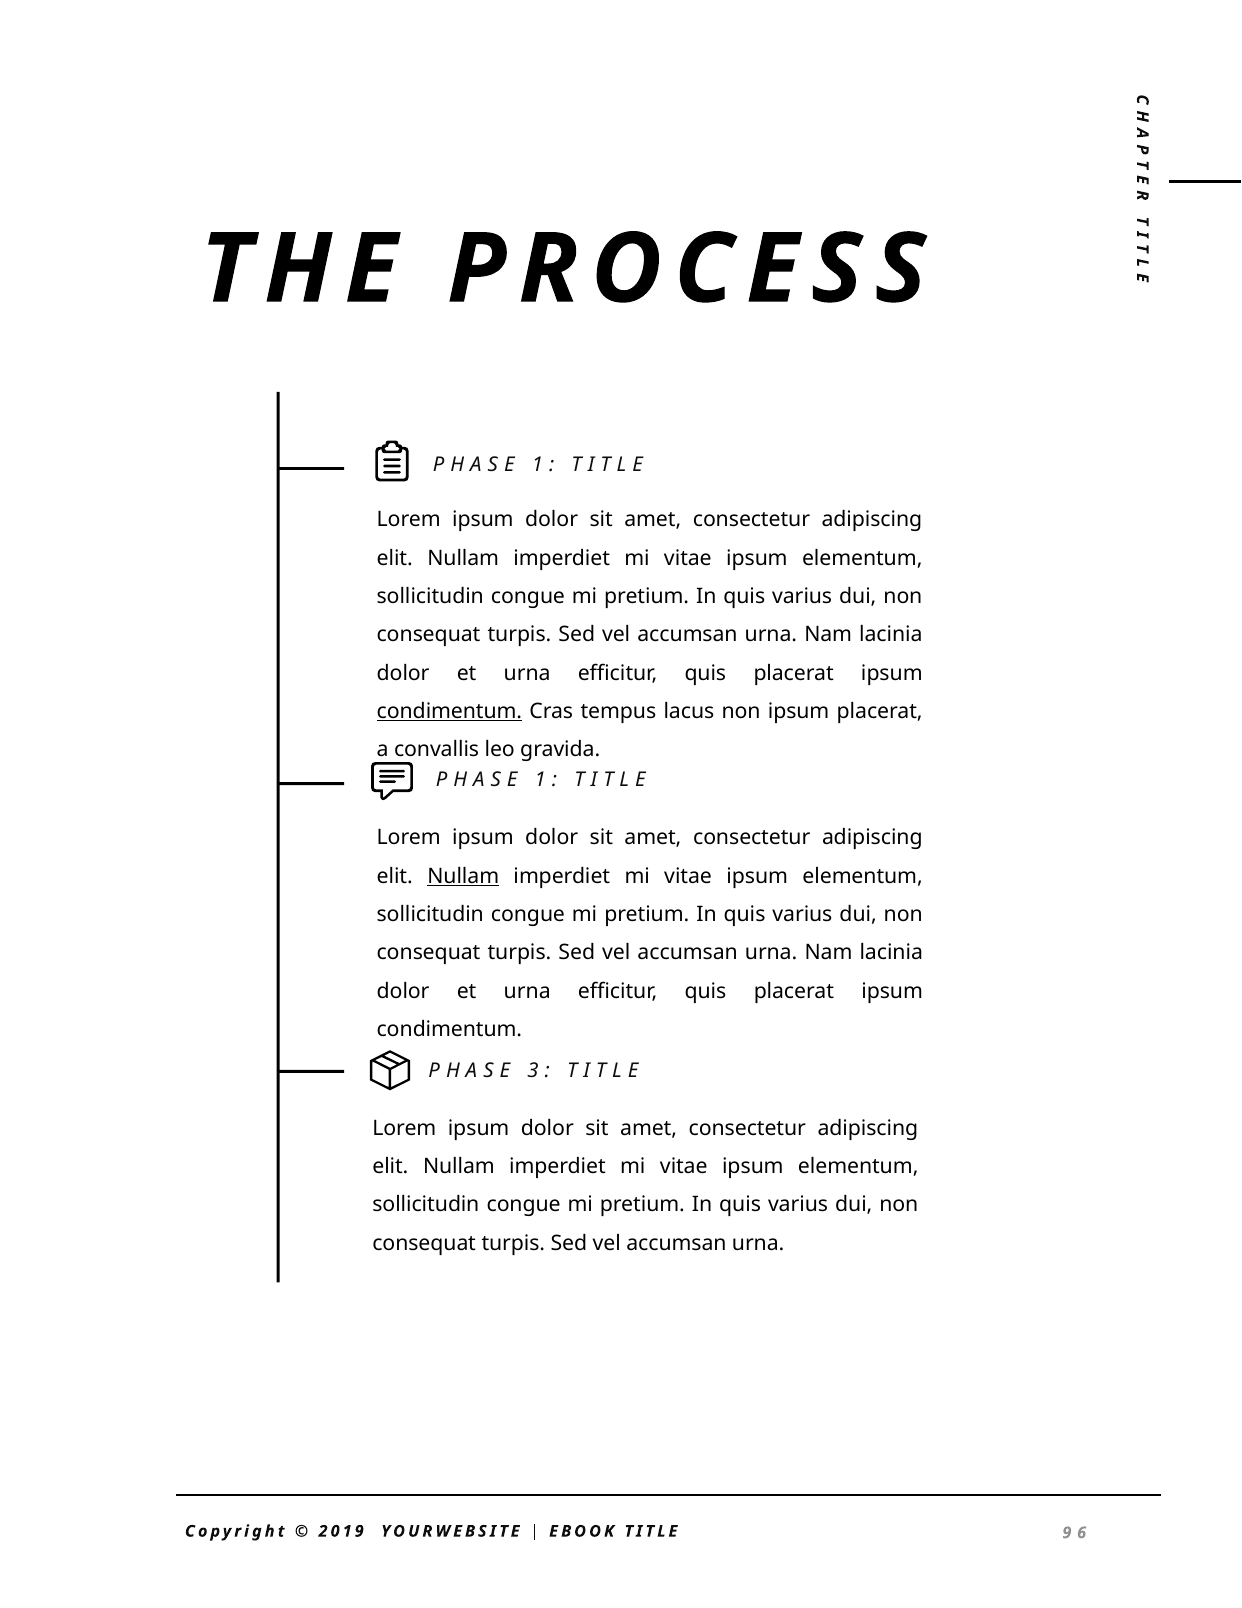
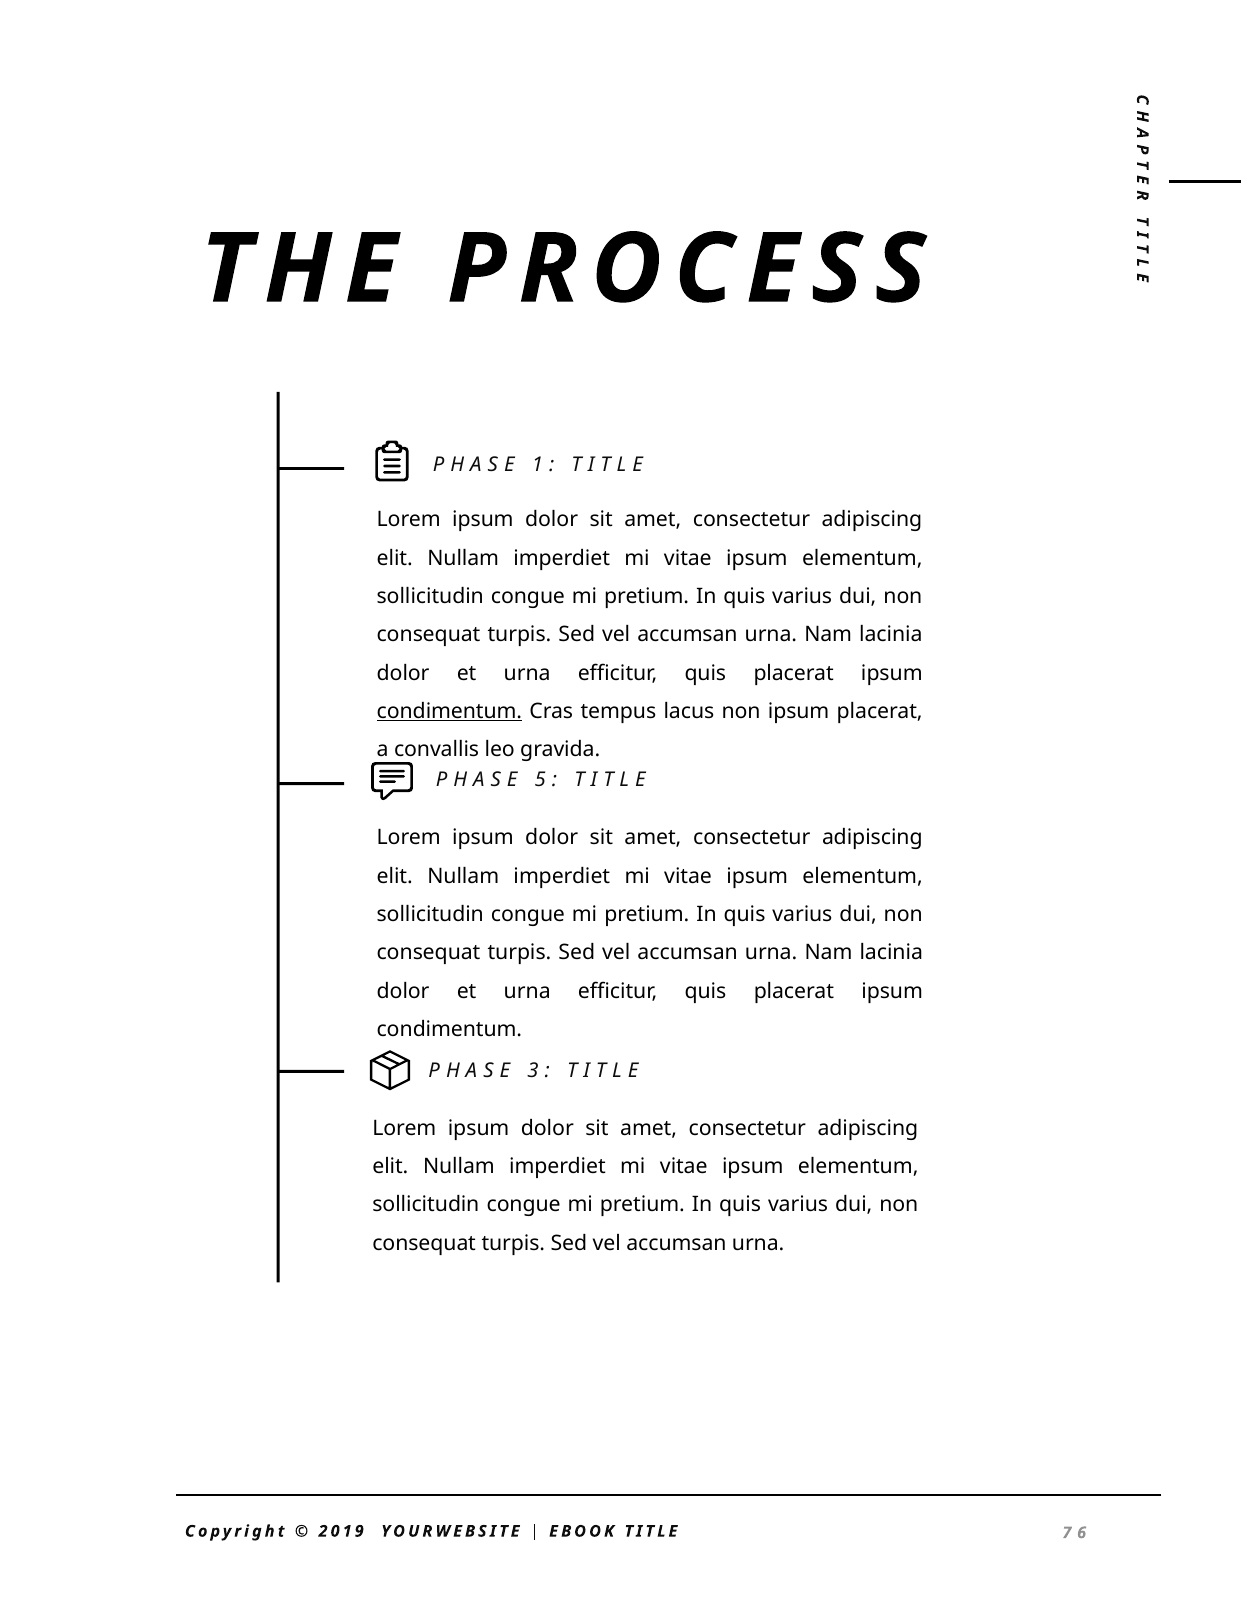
1: 1 -> 5 (540, 779)
Nullam underline: present -> none (463, 876)
9: 9 -> 7 (1067, 1532)
